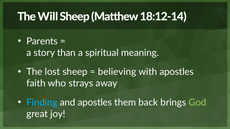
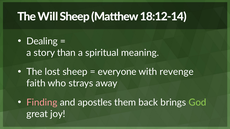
Parents: Parents -> Dealing (42, 41)
believing: believing -> everyone (117, 72)
with apostles: apostles -> revenge (177, 72)
Finding colour: light blue -> pink (42, 103)
